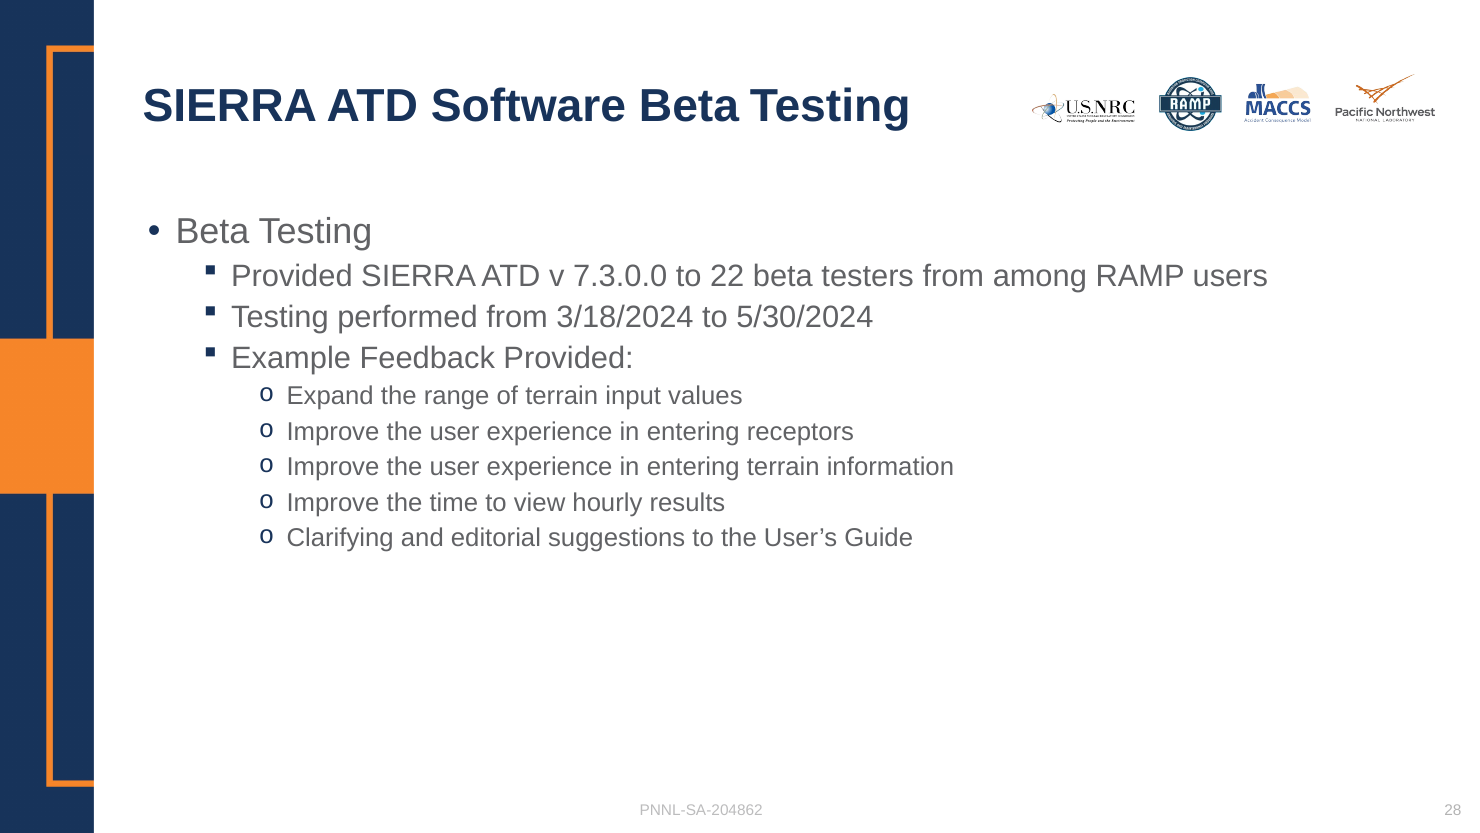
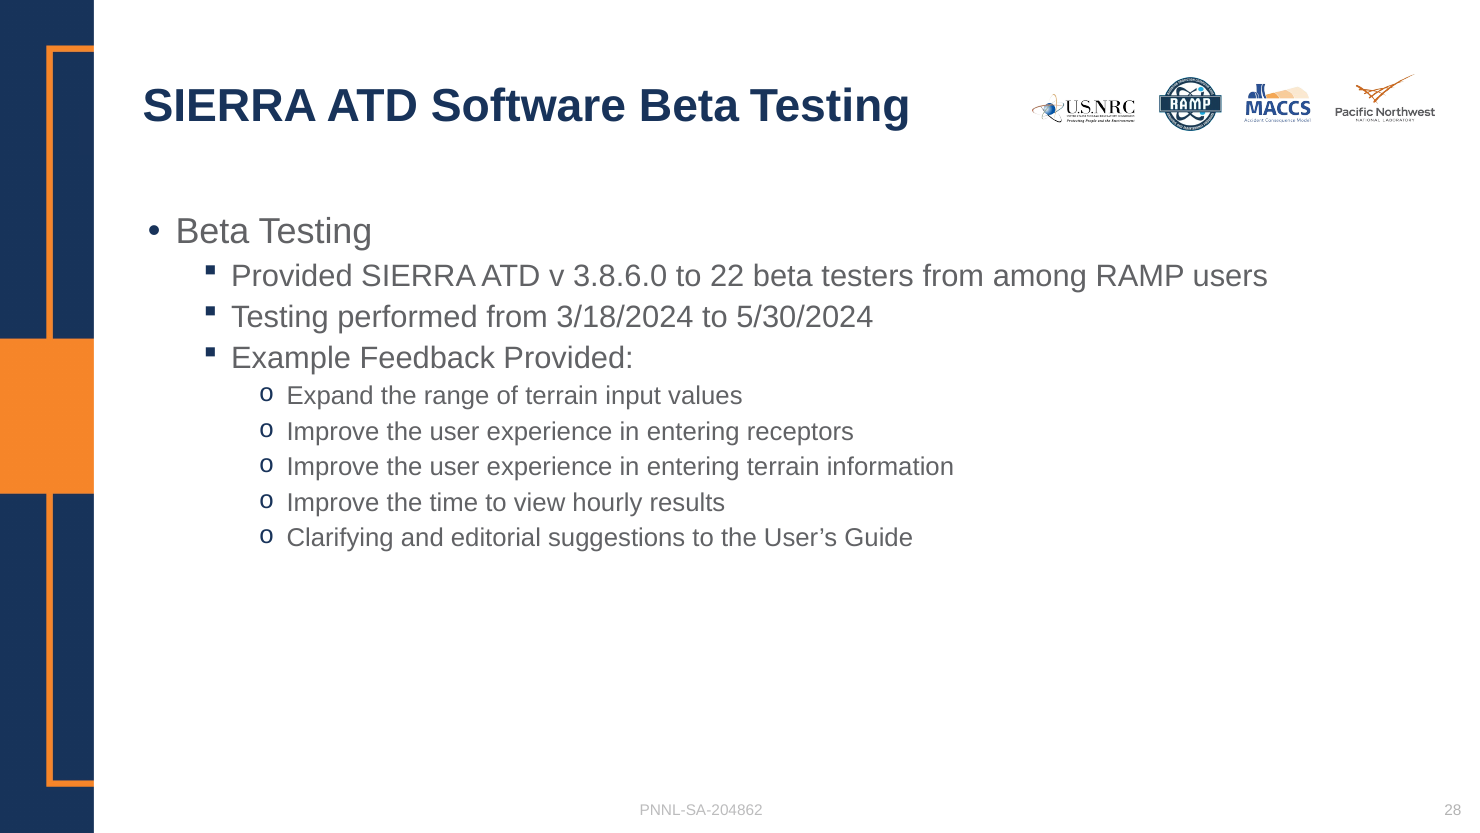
7.3.0.0: 7.3.0.0 -> 3.8.6.0 (620, 276)
